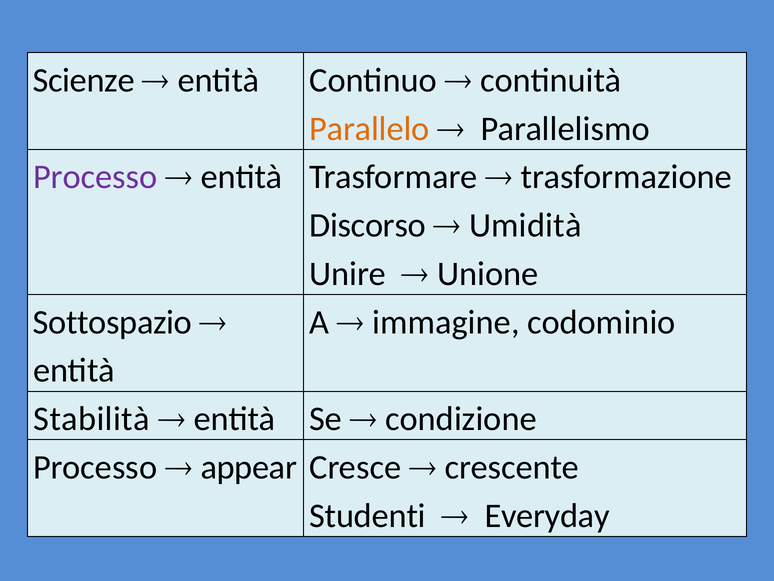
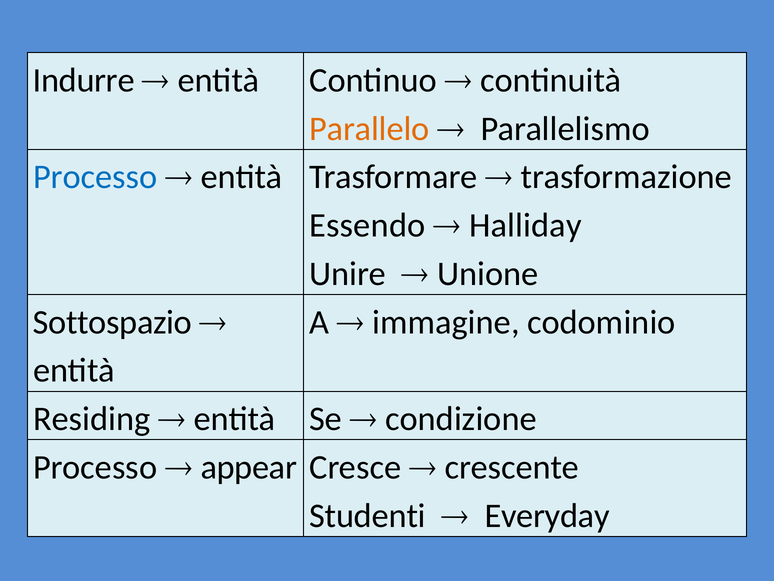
Scienze: Scienze -> Indurre (84, 80)
Processo colour: purple -> blue (95, 177)
Discorso: Discorso -> Essendo (367, 225)
Umidità: Umidità -> Halliday (525, 225)
Stabilità: Stabilità -> Residing (92, 419)
